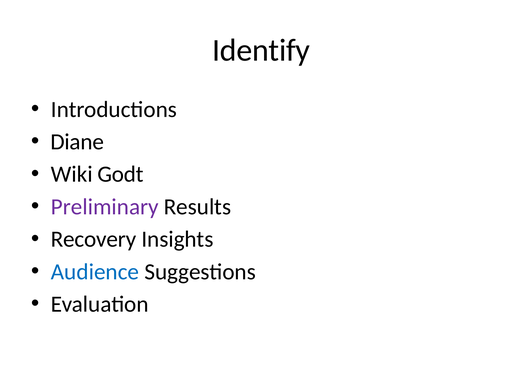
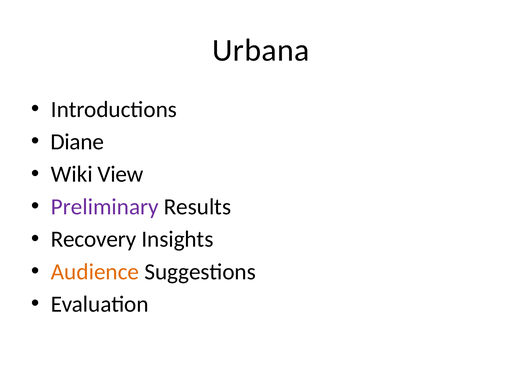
Identify: Identify -> Urbana (261, 51)
Godt: Godt -> View (121, 175)
Audience colour: blue -> orange (95, 272)
